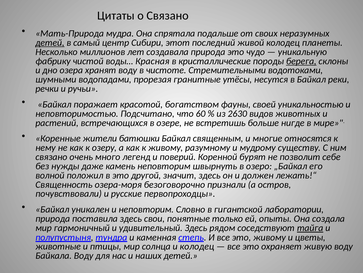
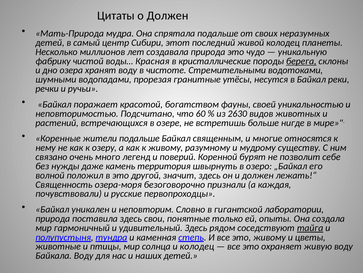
о Связано: Связано -> Должен (168, 16)
детей underline: present -> none (50, 43)
жители батюшки: батюшки -> подальше (139, 138)
камень неповторим: неповторим -> территория (164, 166)
остров: остров -> каждая (274, 184)
